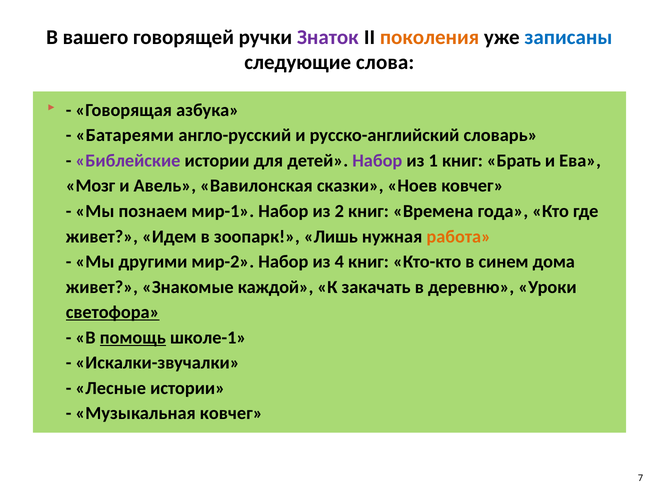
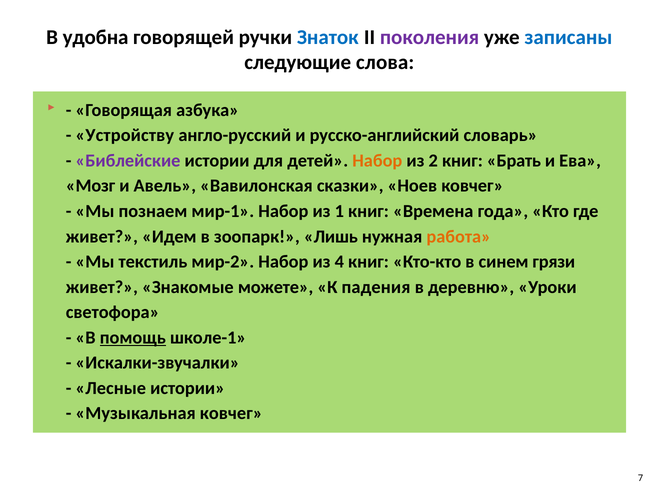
вашего: вашего -> удобна (96, 37)
Знаток colour: purple -> blue (328, 37)
поколения colour: orange -> purple (430, 37)
Батареями: Батареями -> Устройству (125, 136)
Набор colour: purple -> orange (377, 161)
1: 1 -> 2 (433, 161)
2: 2 -> 1 (339, 211)
другими: другими -> текстиль (153, 262)
дома: дома -> грязи (554, 262)
каждой: каждой -> можете (276, 287)
закачать: закачать -> падения (376, 287)
светофора underline: present -> none (113, 312)
